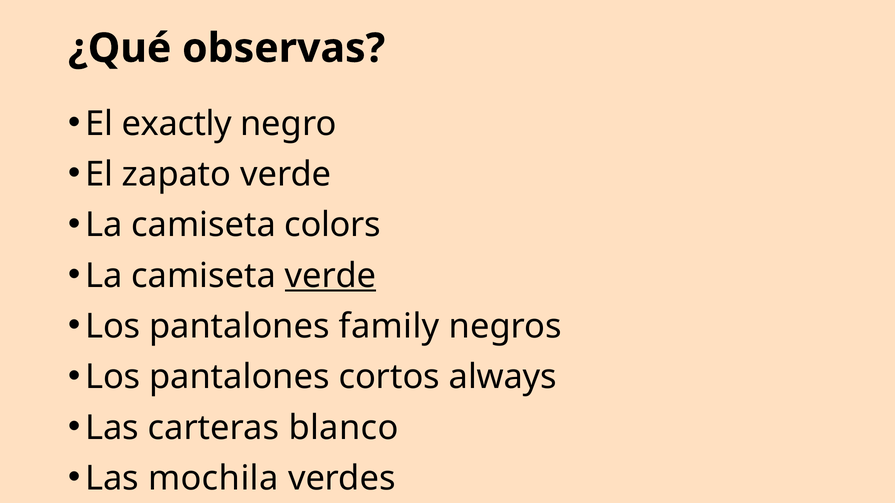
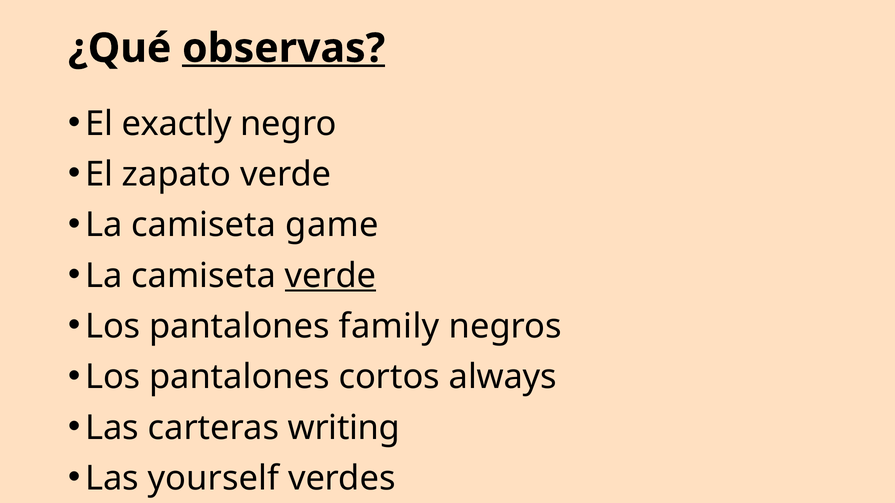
observas underline: none -> present (284, 48)
colors: colors -> game (332, 225)
blanco: blanco -> writing (344, 428)
mochila: mochila -> yourself (213, 479)
